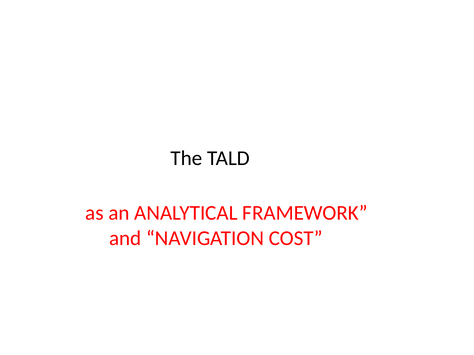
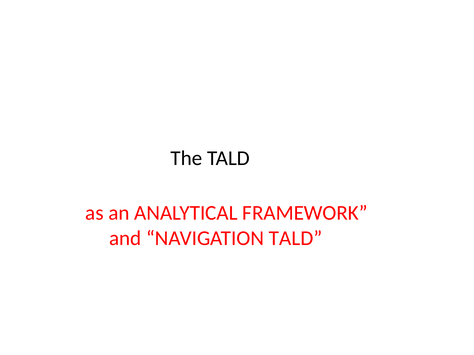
NAVIGATION COST: COST -> TALD (296, 239)
